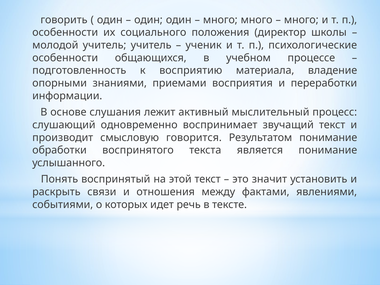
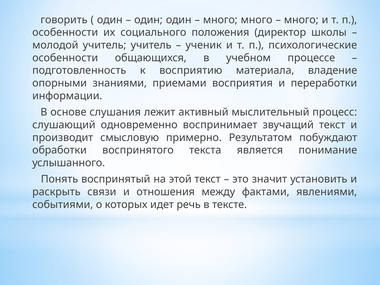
говорится: говорится -> примерно (194, 138)
Результатом понимание: понимание -> побуждают (328, 138)
